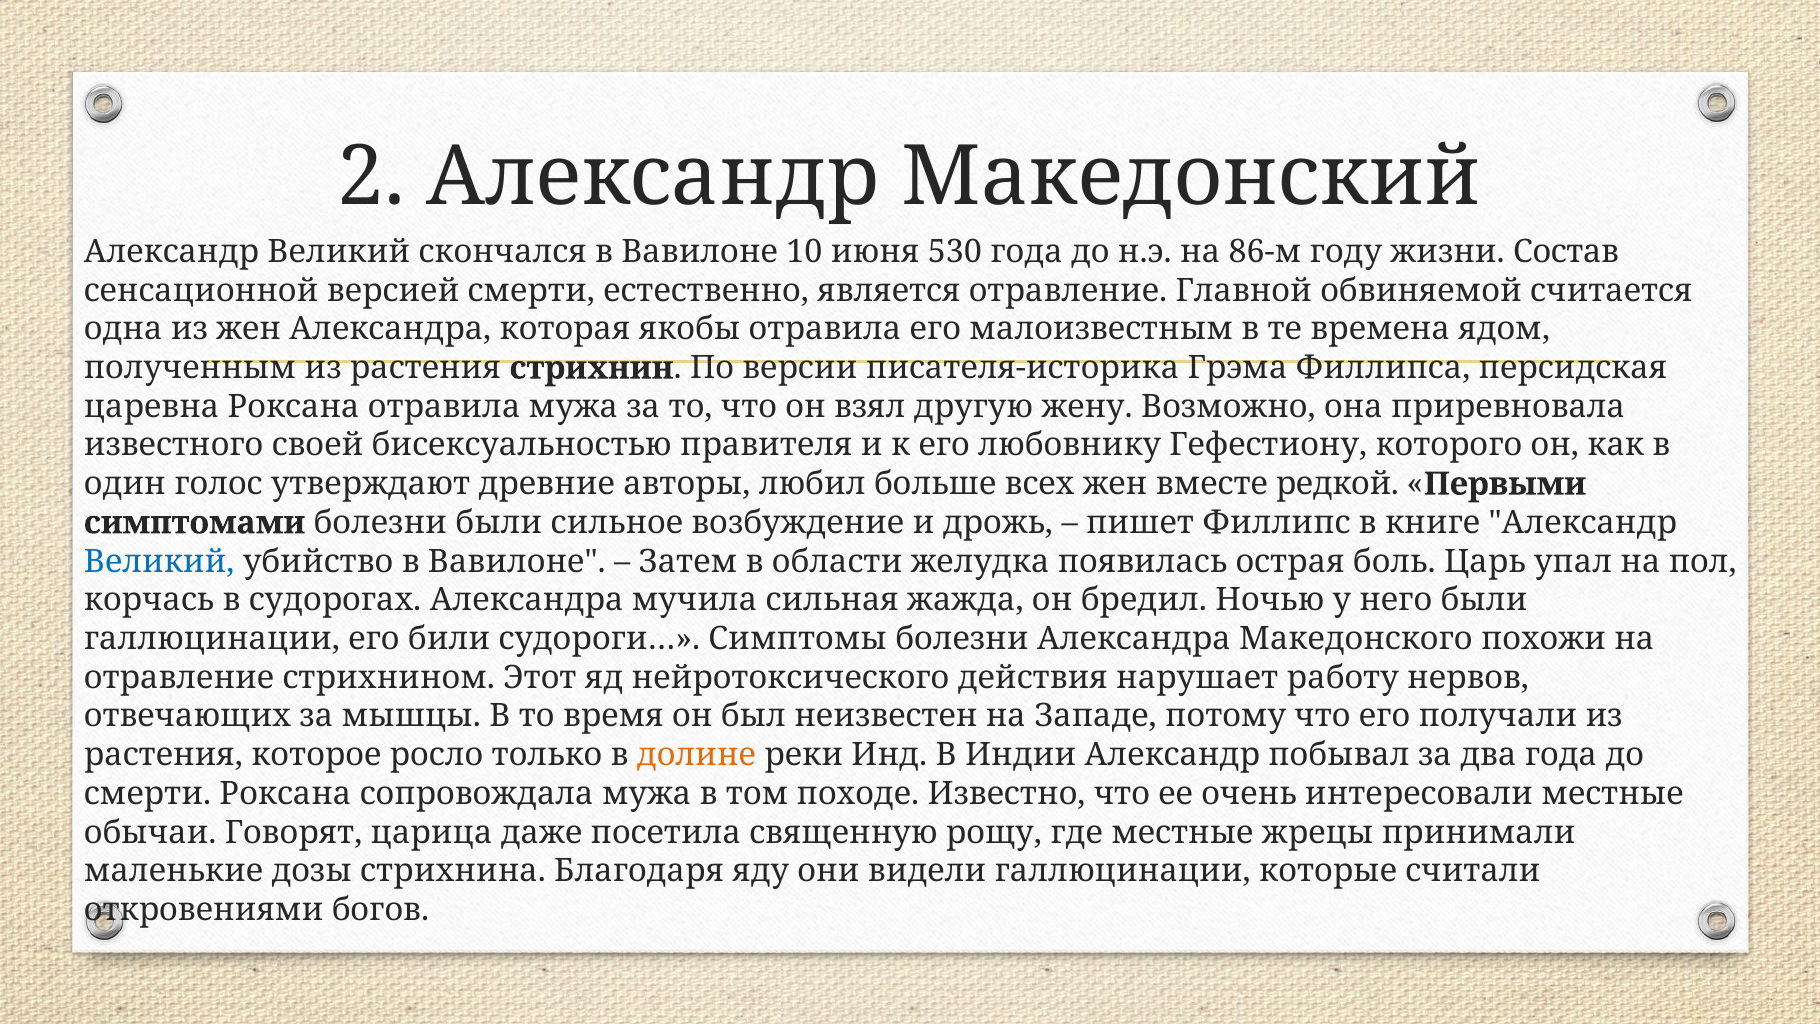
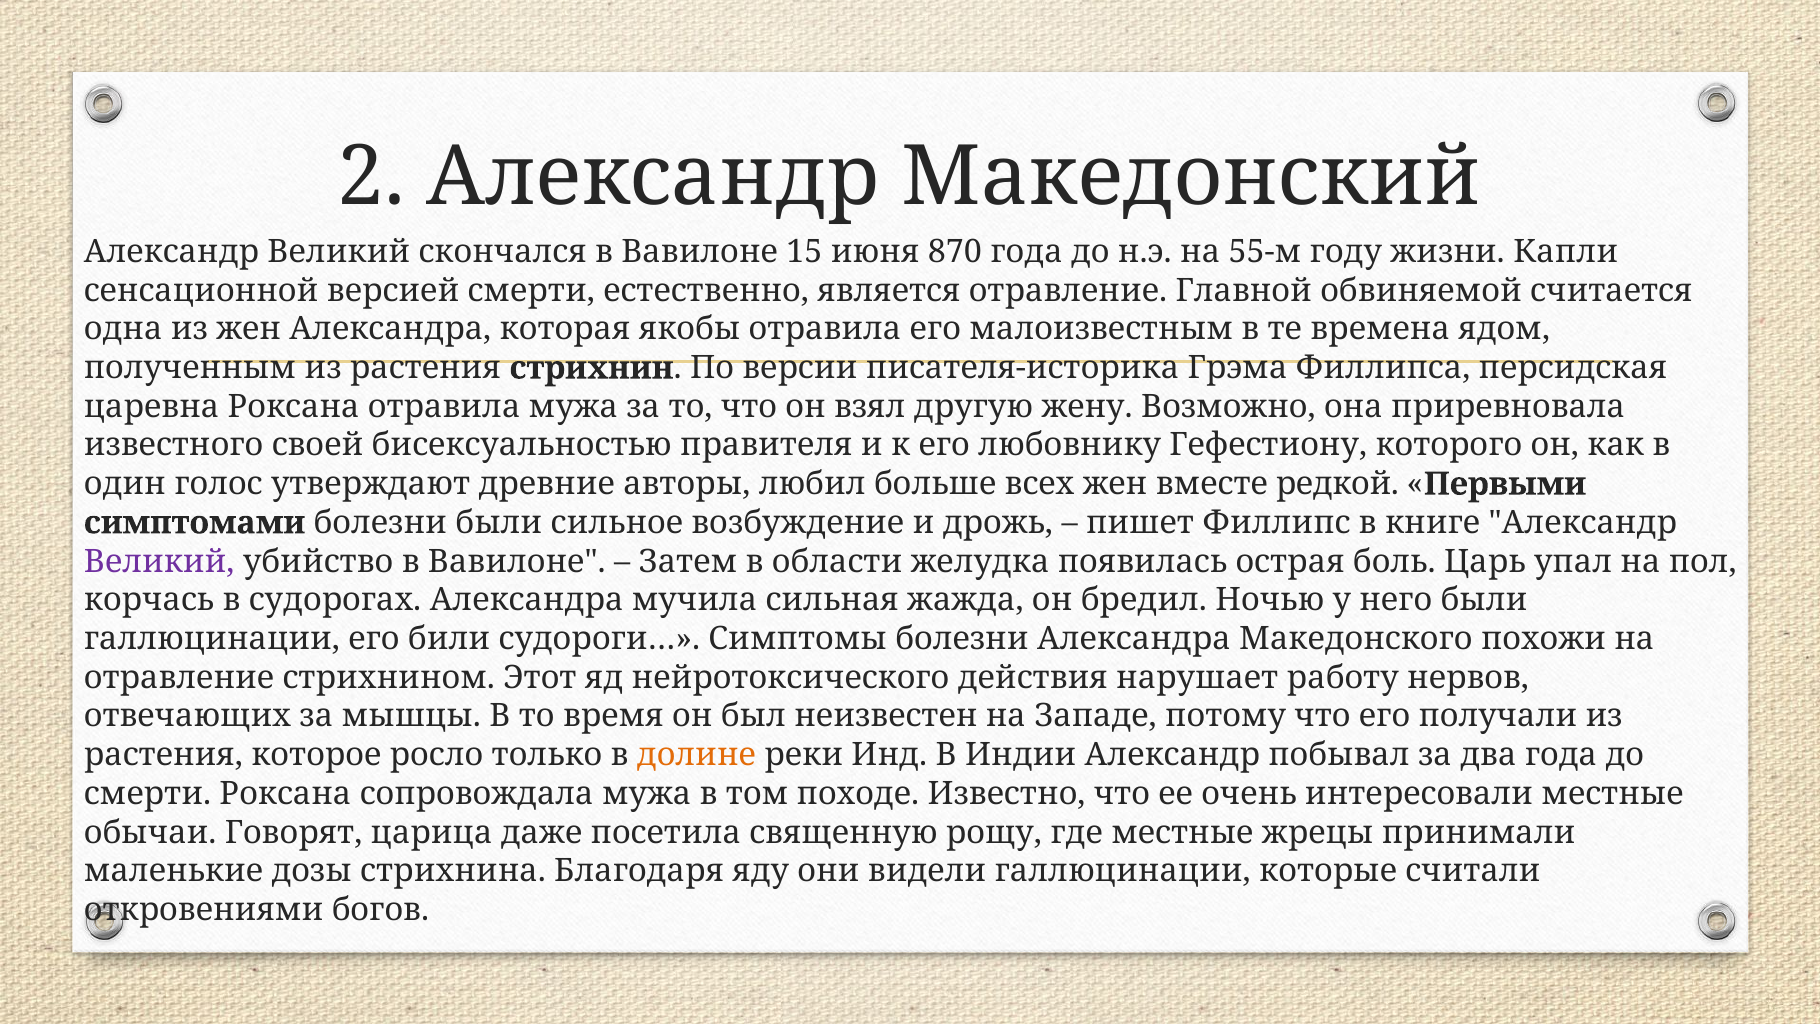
10: 10 -> 15 (804, 252)
530: 530 -> 870 (955, 252)
86-м: 86-м -> 55-м (1265, 252)
Состав: Состав -> Капли (1566, 252)
Великий colour: blue -> purple (159, 561)
